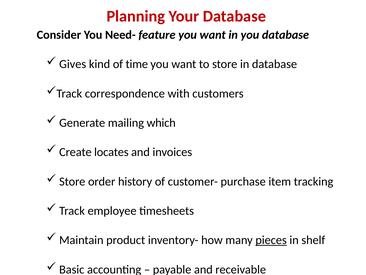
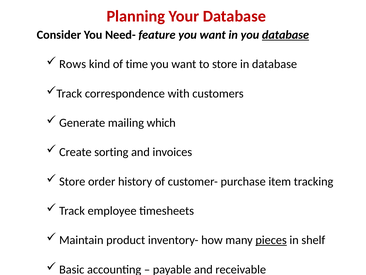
database underline: none -> present (285, 35)
Gives: Gives -> Rows (73, 64)
locates: locates -> sorting (111, 152)
